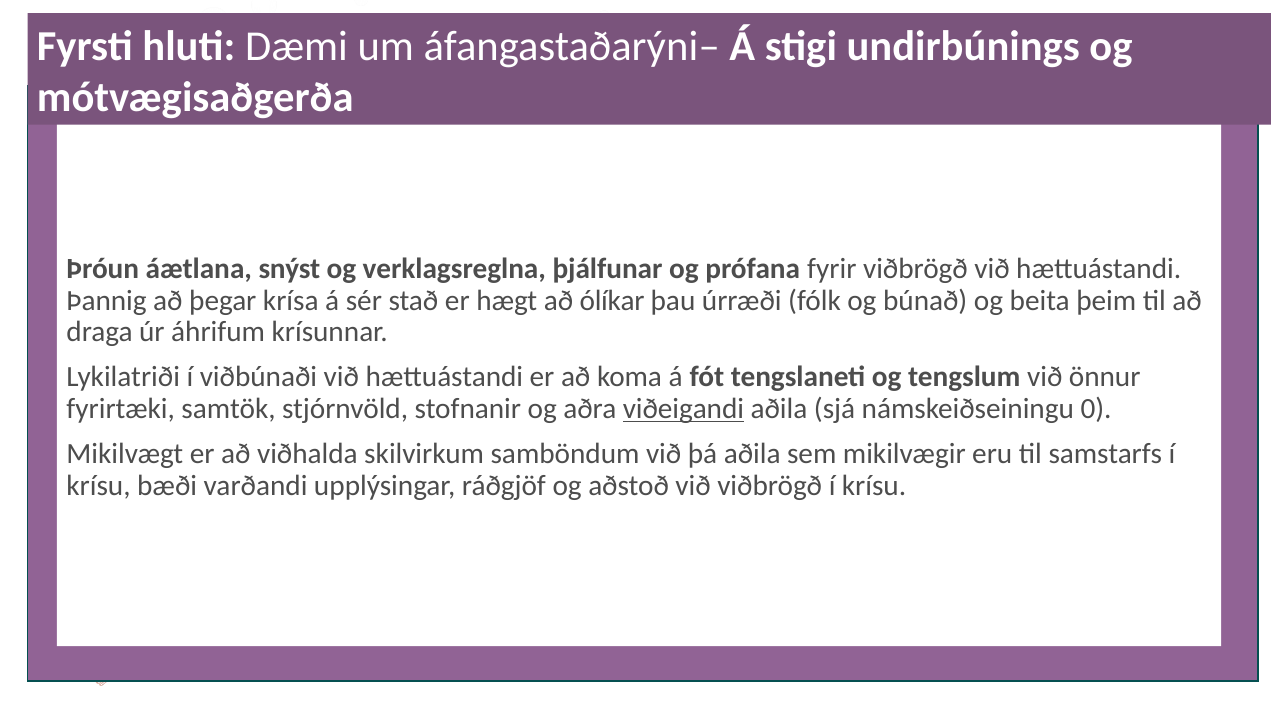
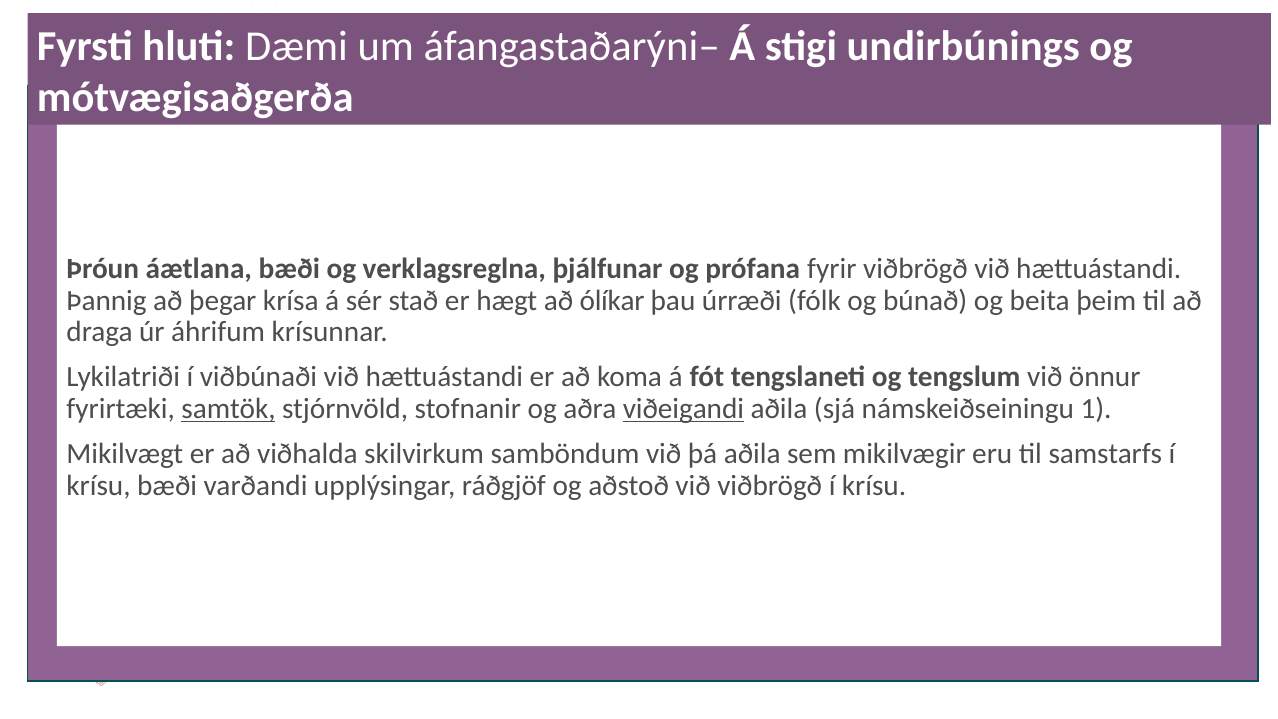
áætlana snýst: snýst -> bæði (289, 269)
samtök underline: none -> present (229, 409)
0: 0 -> 1 (1096, 409)
